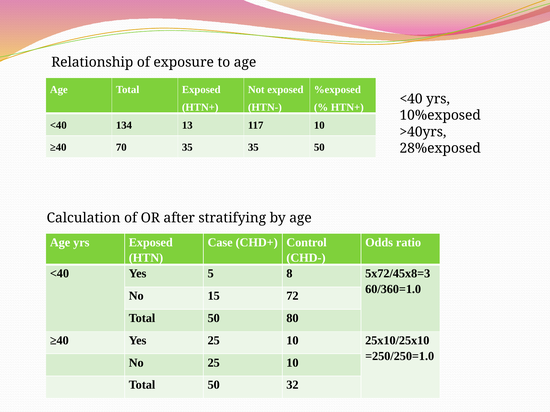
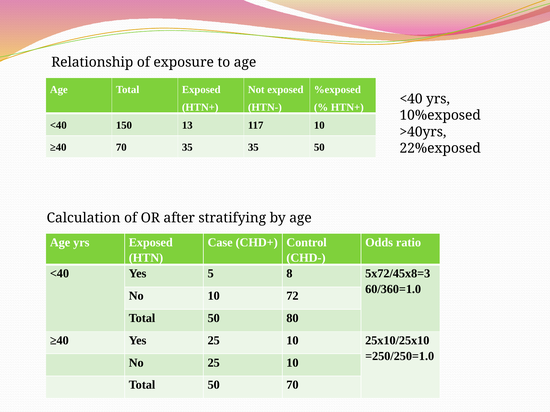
134: 134 -> 150 (124, 125)
28%exposed: 28%exposed -> 22%exposed (440, 148)
No 15: 15 -> 10 (214, 296)
50 32: 32 -> 70 (292, 385)
